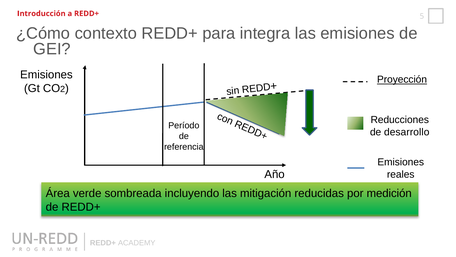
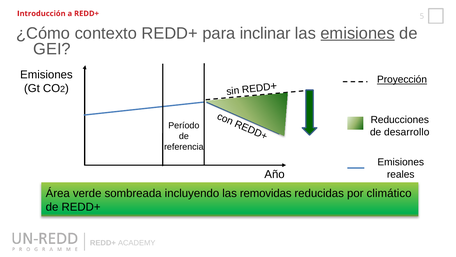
integra: integra -> inclinar (265, 33)
emisiones underline: none -> present (358, 33)
mitigación: mitigación -> removidas (266, 193)
medición: medición -> climático (389, 193)
